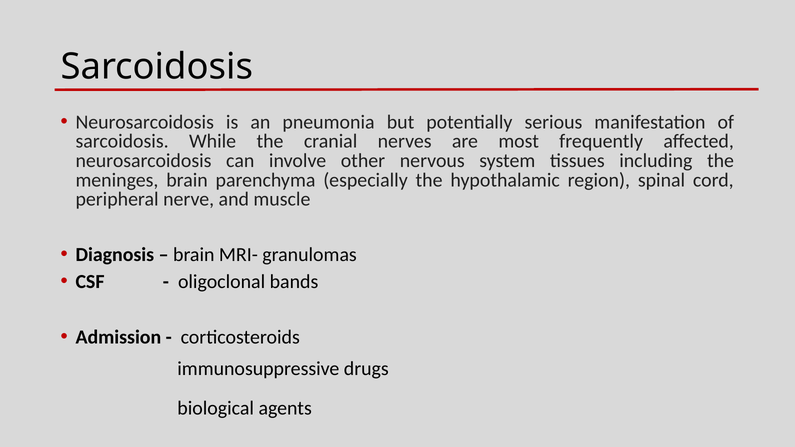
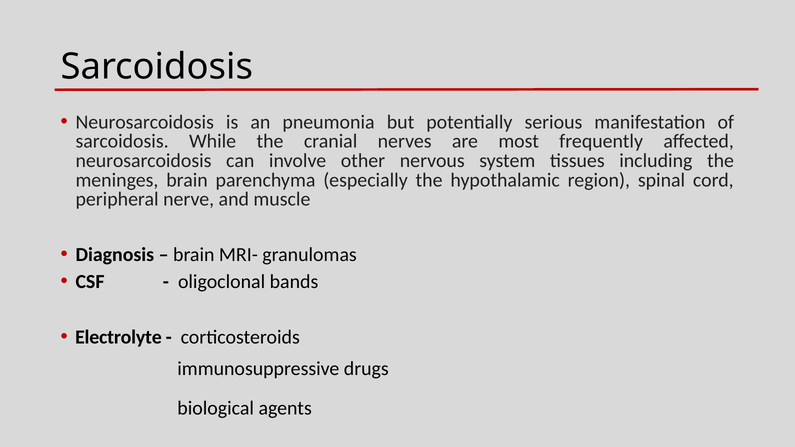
Admission: Admission -> Electrolyte (118, 337)
